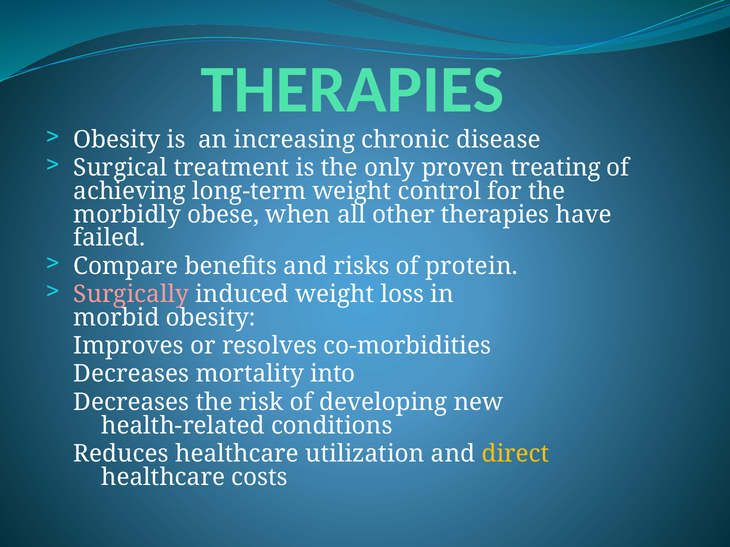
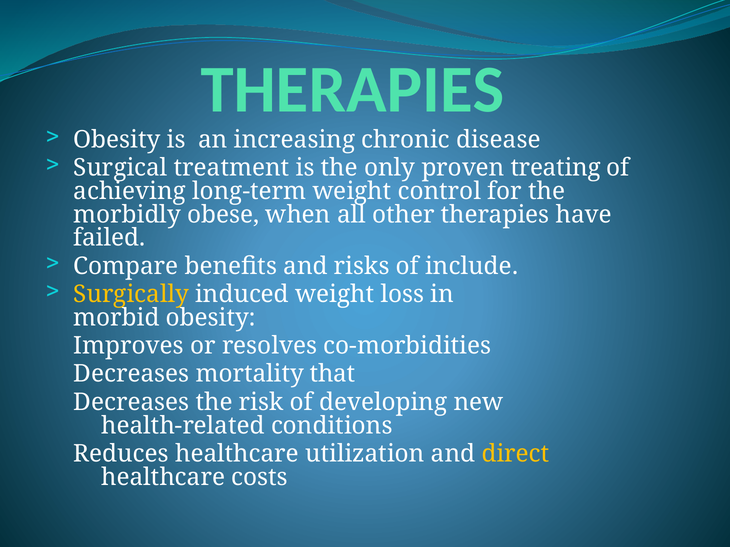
protein: protein -> include (472, 266)
Surgically colour: pink -> yellow (131, 294)
into: into -> that (333, 374)
